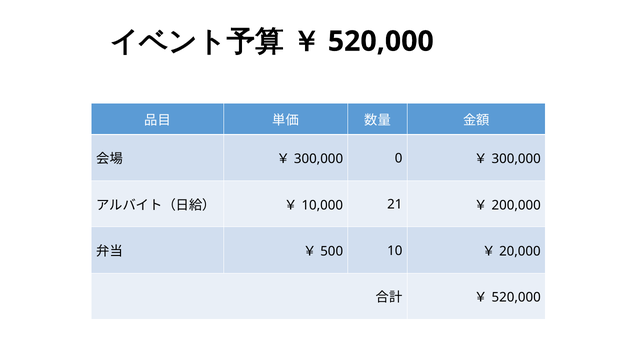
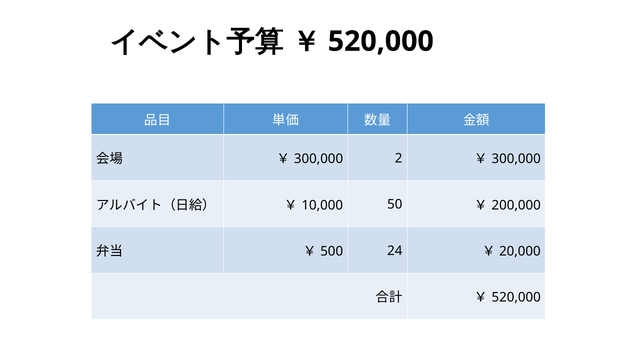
0: 0 -> 2 (399, 159)
21: 21 -> 50 (395, 205)
10: 10 -> 24 (395, 251)
